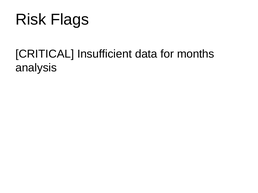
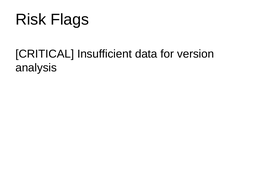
months: months -> version (196, 54)
